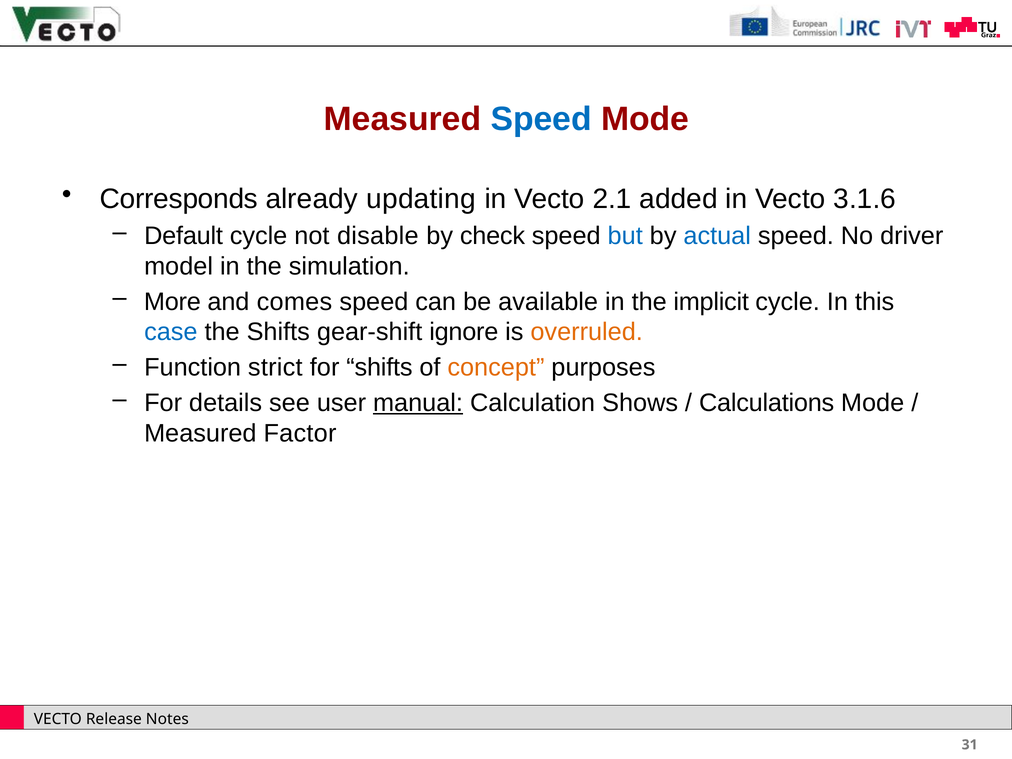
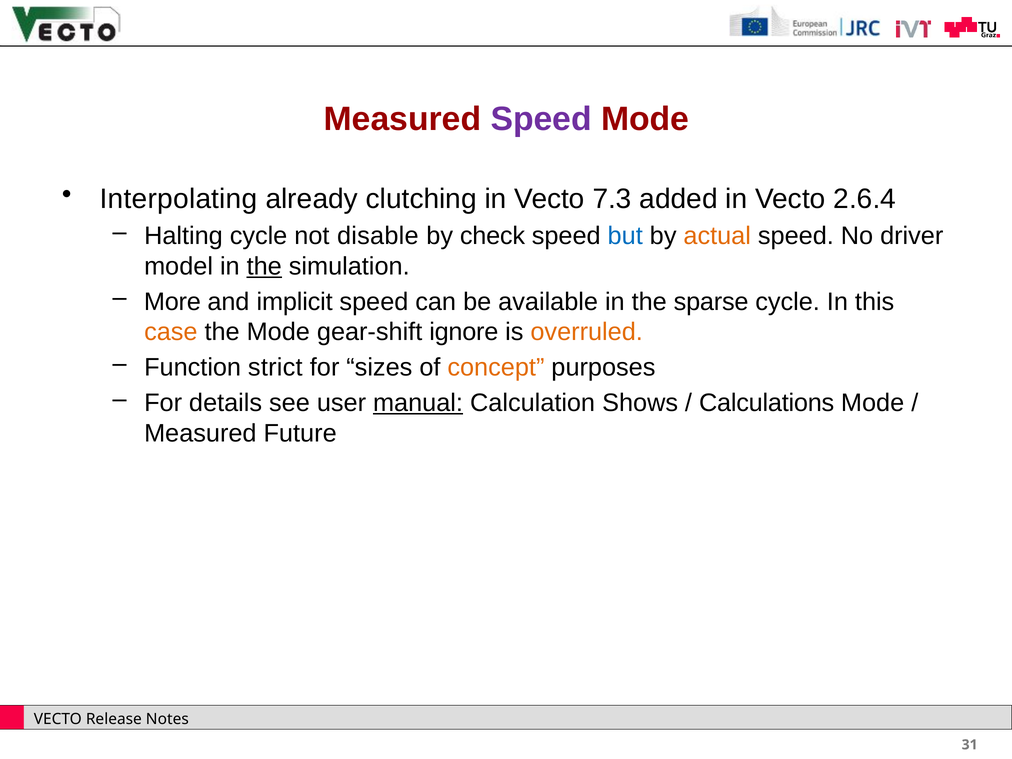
Speed colour: blue -> purple (541, 119)
Corresponds: Corresponds -> Interpolating (179, 199)
updating: updating -> clutching (421, 199)
2.1: 2.1 -> 7.3 (612, 199)
3.1.6: 3.1.6 -> 2.6.4 (865, 199)
Default: Default -> Halting (183, 236)
actual colour: blue -> orange (717, 236)
the underline: none -> present (264, 266)
comes: comes -> implicit (295, 302)
implicit: implicit -> sparse (711, 302)
case colour: blue -> orange (171, 332)
the Shifts: Shifts -> Mode (278, 332)
for shifts: shifts -> sizes (379, 368)
Factor: Factor -> Future (300, 433)
